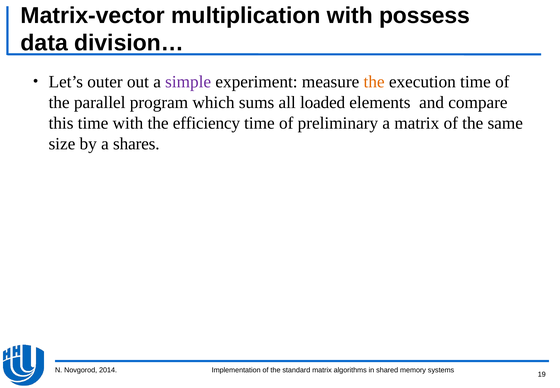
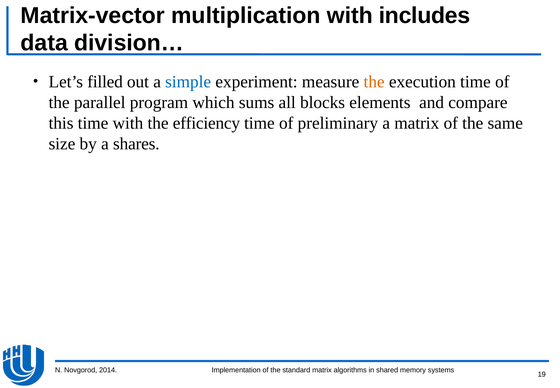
possess: possess -> includes (425, 15)
outer: outer -> filled (105, 82)
simple colour: purple -> blue (188, 82)
loaded: loaded -> blocks (323, 102)
